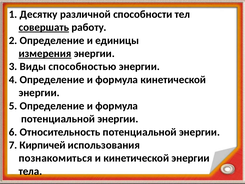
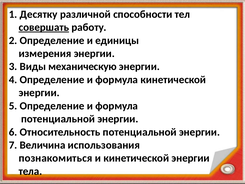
измерения underline: present -> none (45, 53)
способностью: способностью -> механическую (83, 66)
Кирпичей: Кирпичей -> Величина (43, 145)
